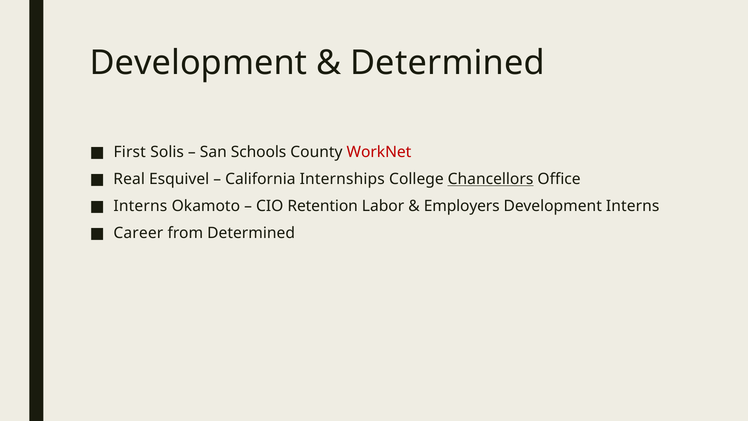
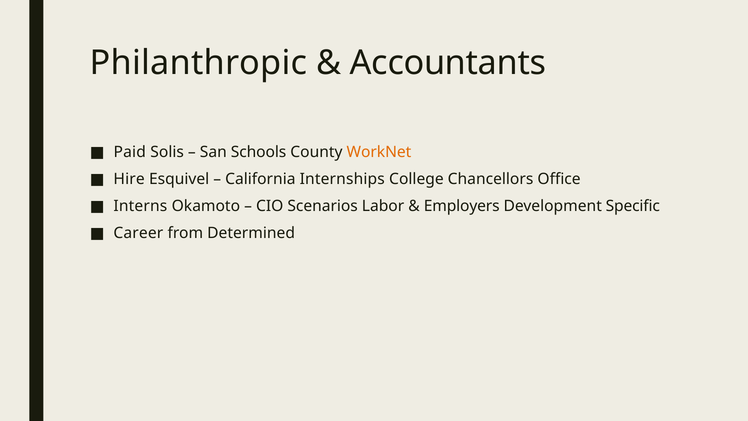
Development: Development -> Philanthropic (198, 63)
Determined: Determined -> Accountants (448, 63)
First: First -> Paid (130, 152)
WorkNet colour: red -> orange (379, 152)
Real: Real -> Hire (129, 179)
Chancellors underline: present -> none (491, 179)
Retention: Retention -> Scenarios (323, 206)
Development Interns: Interns -> Specific (633, 206)
